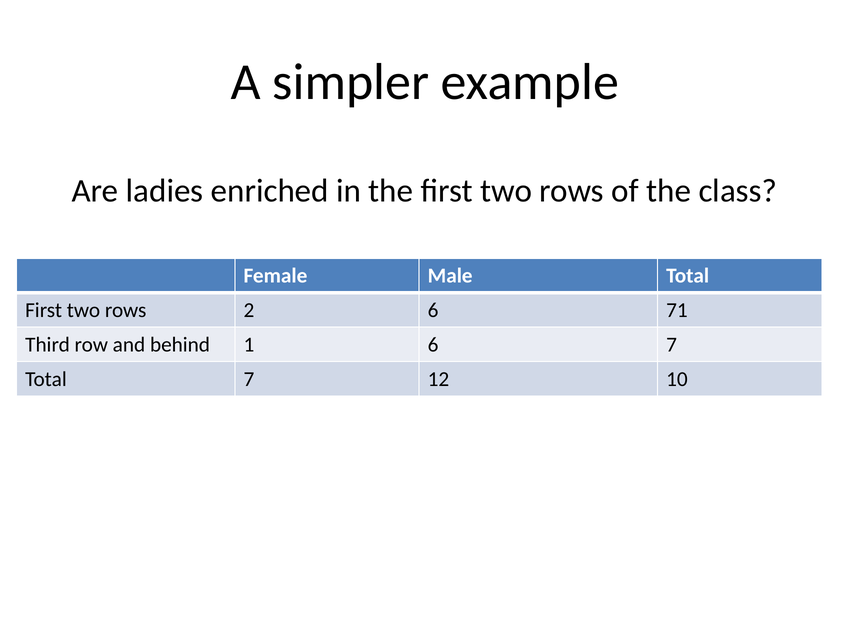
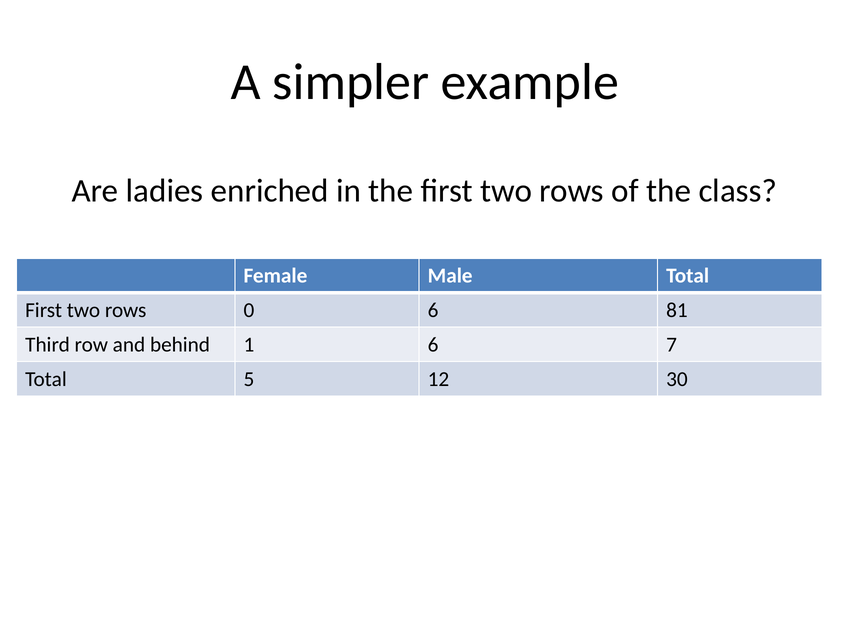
2: 2 -> 0 (249, 310)
71: 71 -> 81 (677, 310)
Total 7: 7 -> 5 (249, 379)
10: 10 -> 30 (677, 379)
